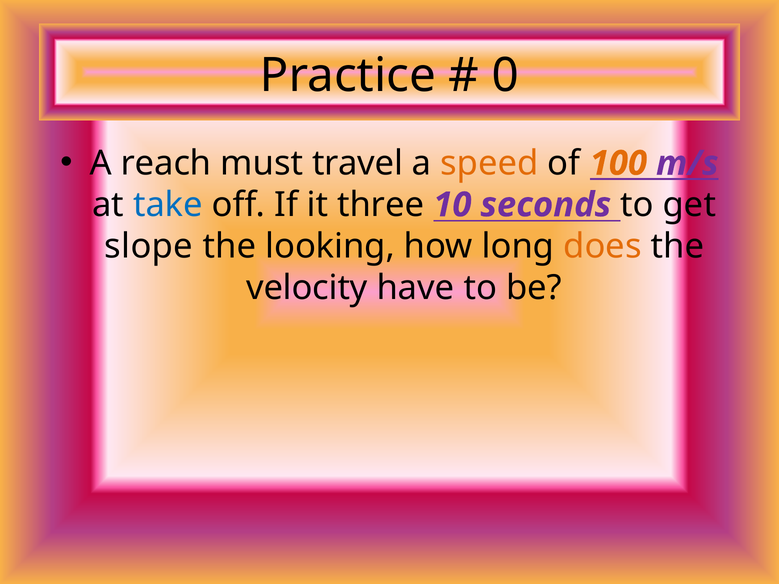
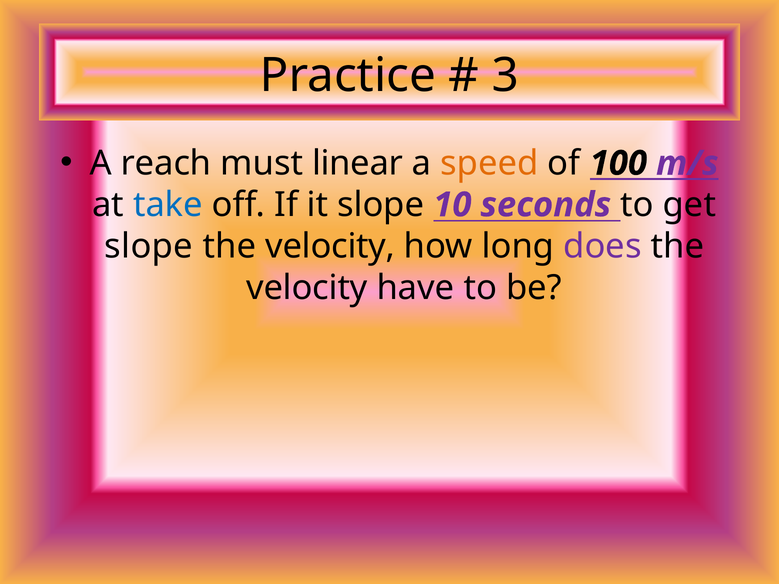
0: 0 -> 3 (505, 75)
travel: travel -> linear (358, 163)
100 colour: orange -> black (618, 163)
it three: three -> slope (381, 205)
looking: looking -> velocity (330, 247)
does colour: orange -> purple (602, 247)
